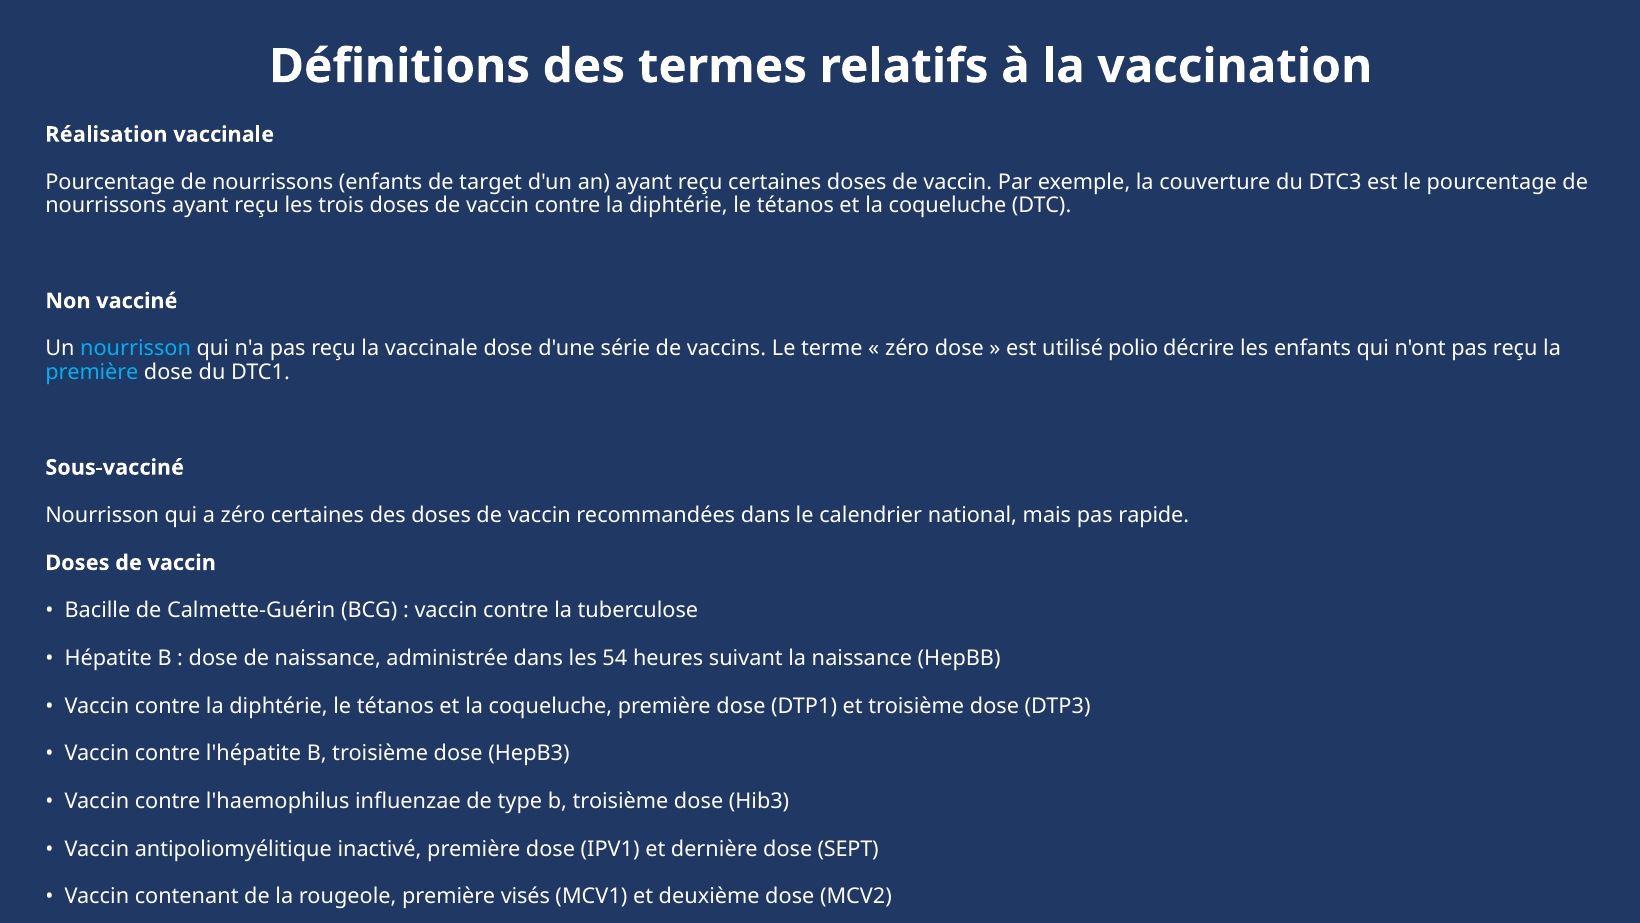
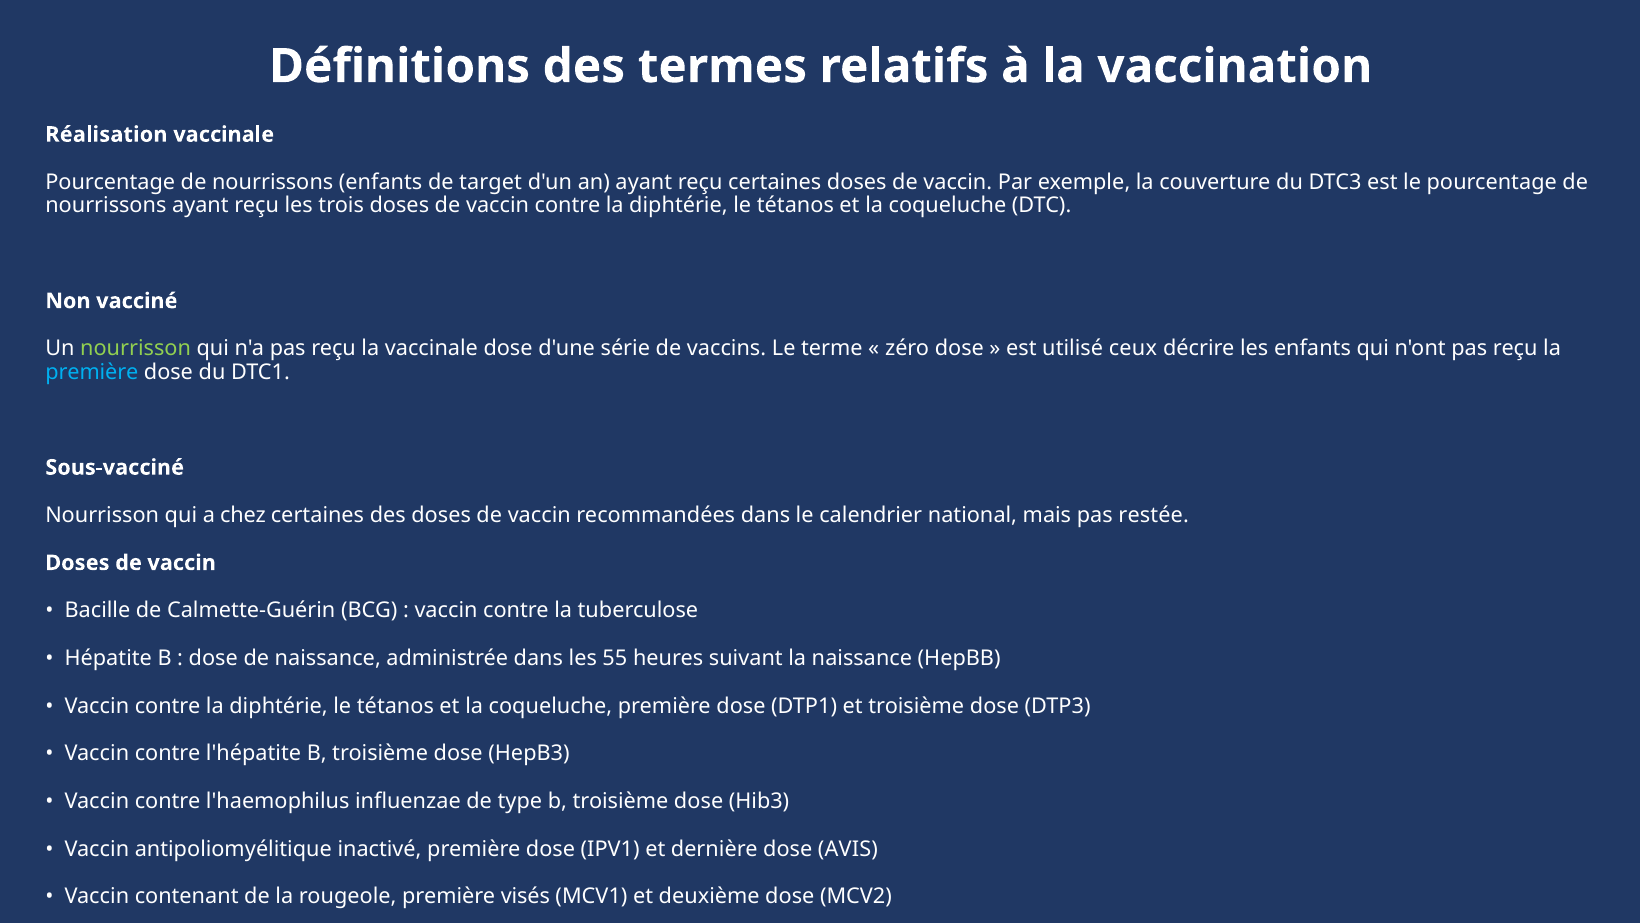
nourrisson colour: light blue -> light green (136, 349)
polio: polio -> ceux (1133, 349)
a zéro: zéro -> chez (243, 515)
rapide: rapide -> restée (1154, 515)
54: 54 -> 55 (615, 658)
SEPT: SEPT -> AVIS (848, 848)
